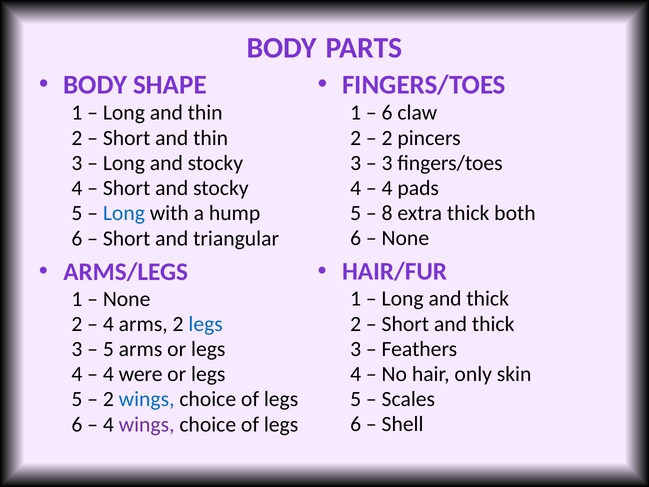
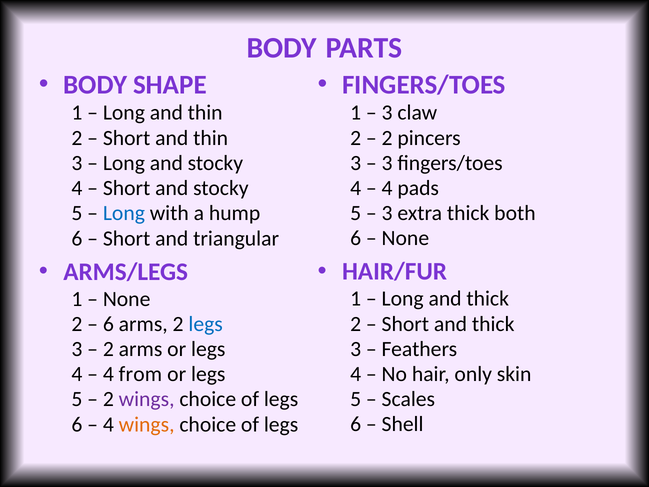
6: 6 -> 3 (387, 113)
8: 8 -> 3 (387, 213)
4: 4 -> 6 (108, 324)
5: 5 -> 2 (108, 349)
were: were -> from (140, 374)
wings colour: blue -> purple (147, 399)
wings colour: purple -> orange (147, 424)
